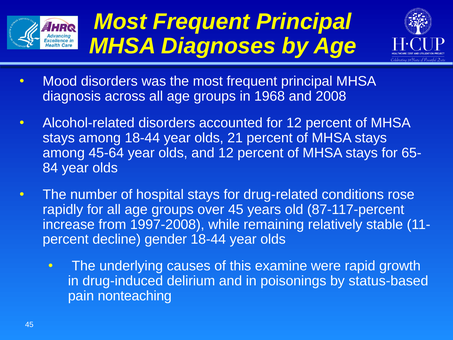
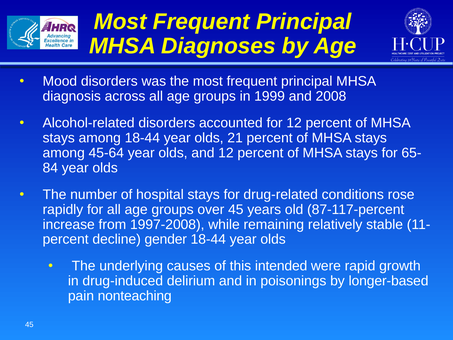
1968: 1968 -> 1999 (270, 96)
examine: examine -> intended (281, 266)
status-based: status-based -> longer-based (389, 281)
